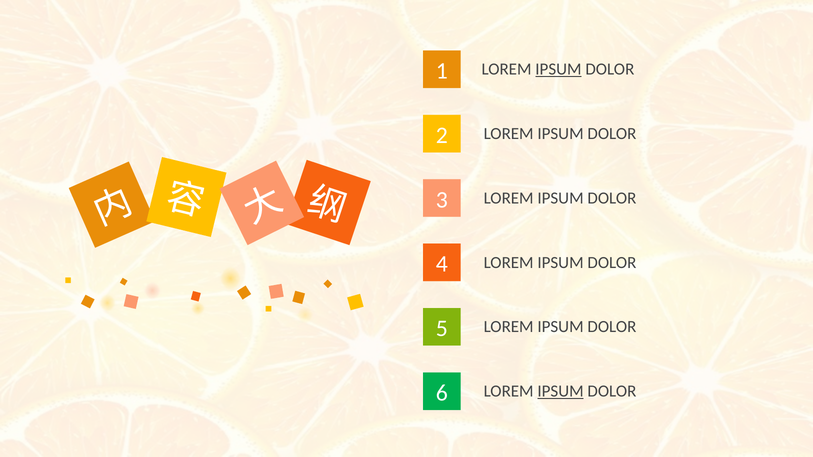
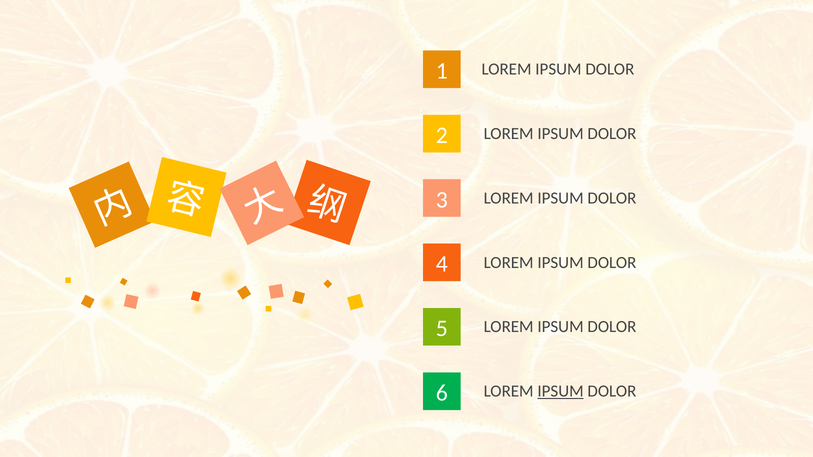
IPSUM underline: present -> none (558, 69)
